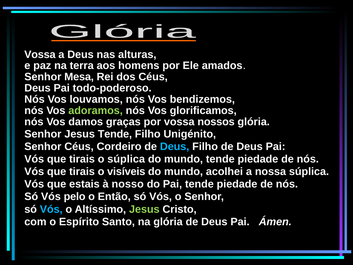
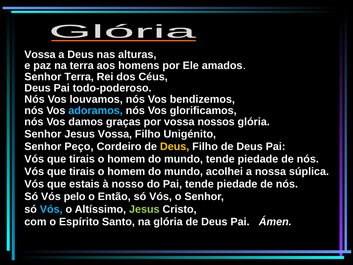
Senhor Mesa: Mesa -> Terra (79, 77)
adoramos colour: light green -> light blue (96, 110)
Jesus Tende: Tende -> Vossa (115, 134)
Senhor Céus: Céus -> Peço (79, 146)
Deus colour: light blue -> yellow (175, 146)
súplica: súplica -> homem (126, 159)
visíveis: visíveis -> homem (126, 171)
